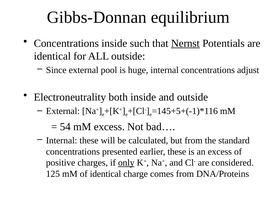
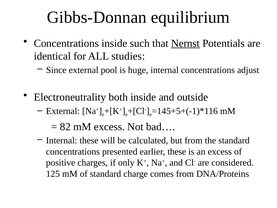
ALL outside: outside -> studies (128, 56)
54: 54 -> 82 (65, 127)
only underline: present -> none (126, 163)
of identical: identical -> standard (105, 174)
